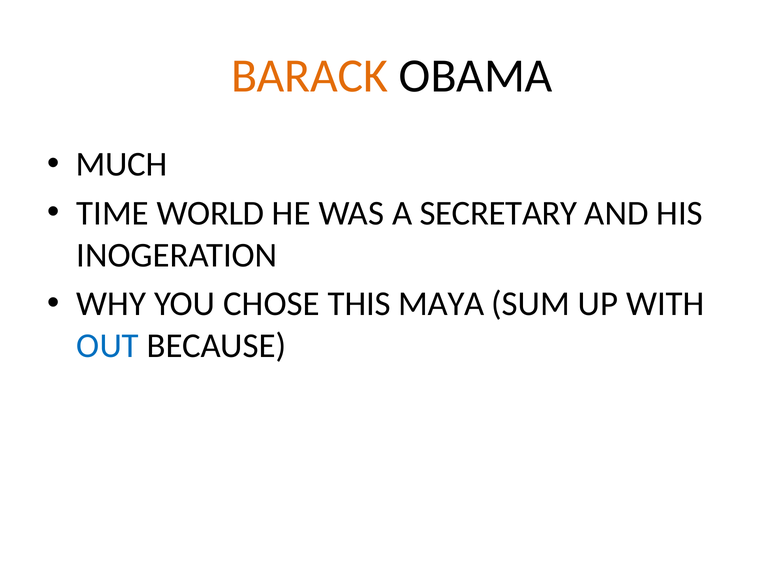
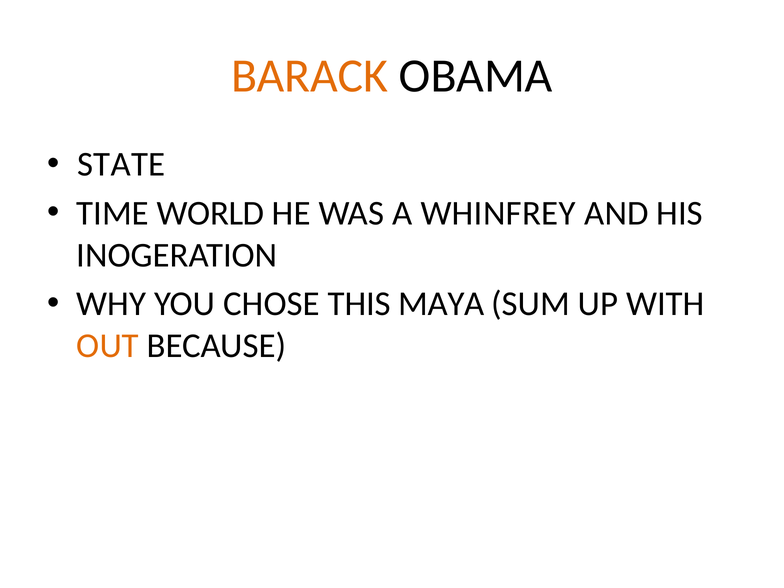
MUCH: MUCH -> STATE (121, 164)
SECRETARY: SECRETARY -> WHINFREY (498, 213)
OUT colour: blue -> orange (108, 346)
